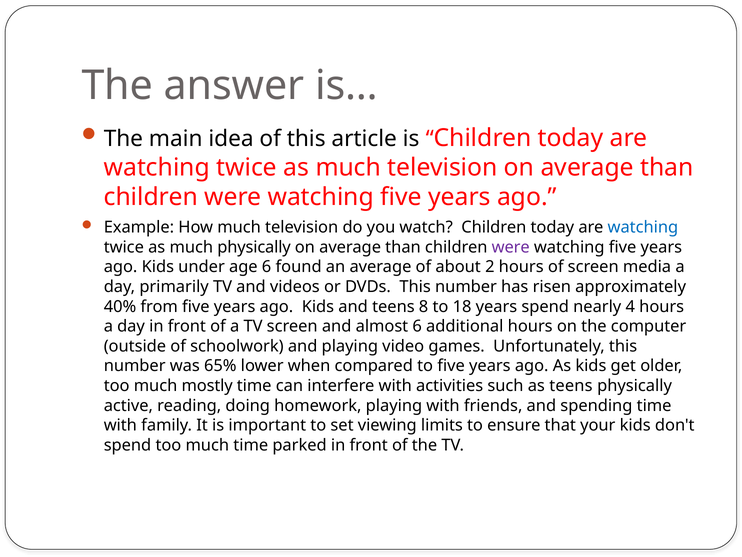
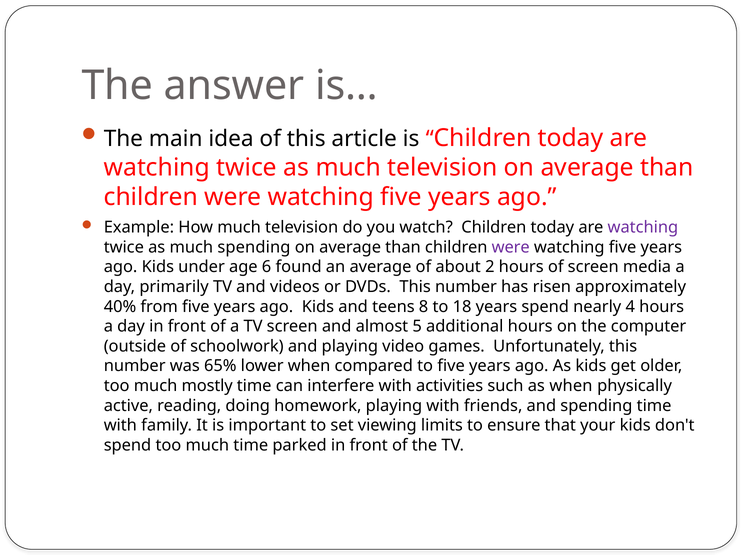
watching colour: blue -> purple (643, 227)
much physically: physically -> spending (254, 247)
almost 6: 6 -> 5 (417, 326)
as teens: teens -> when (571, 385)
